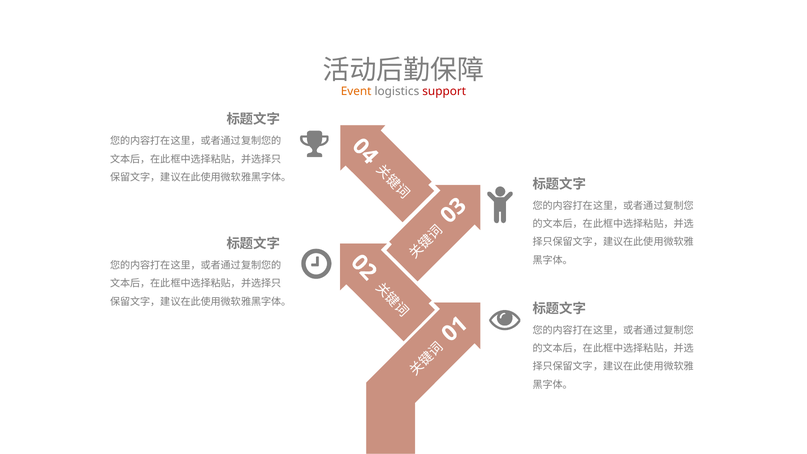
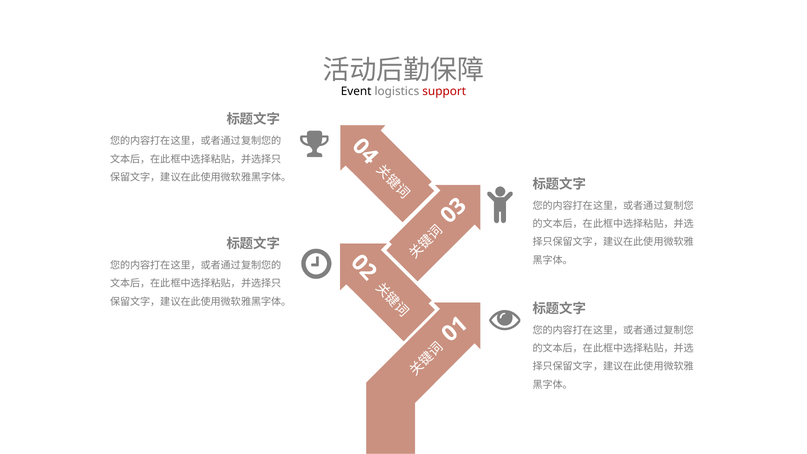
Event colour: orange -> black (356, 91)
